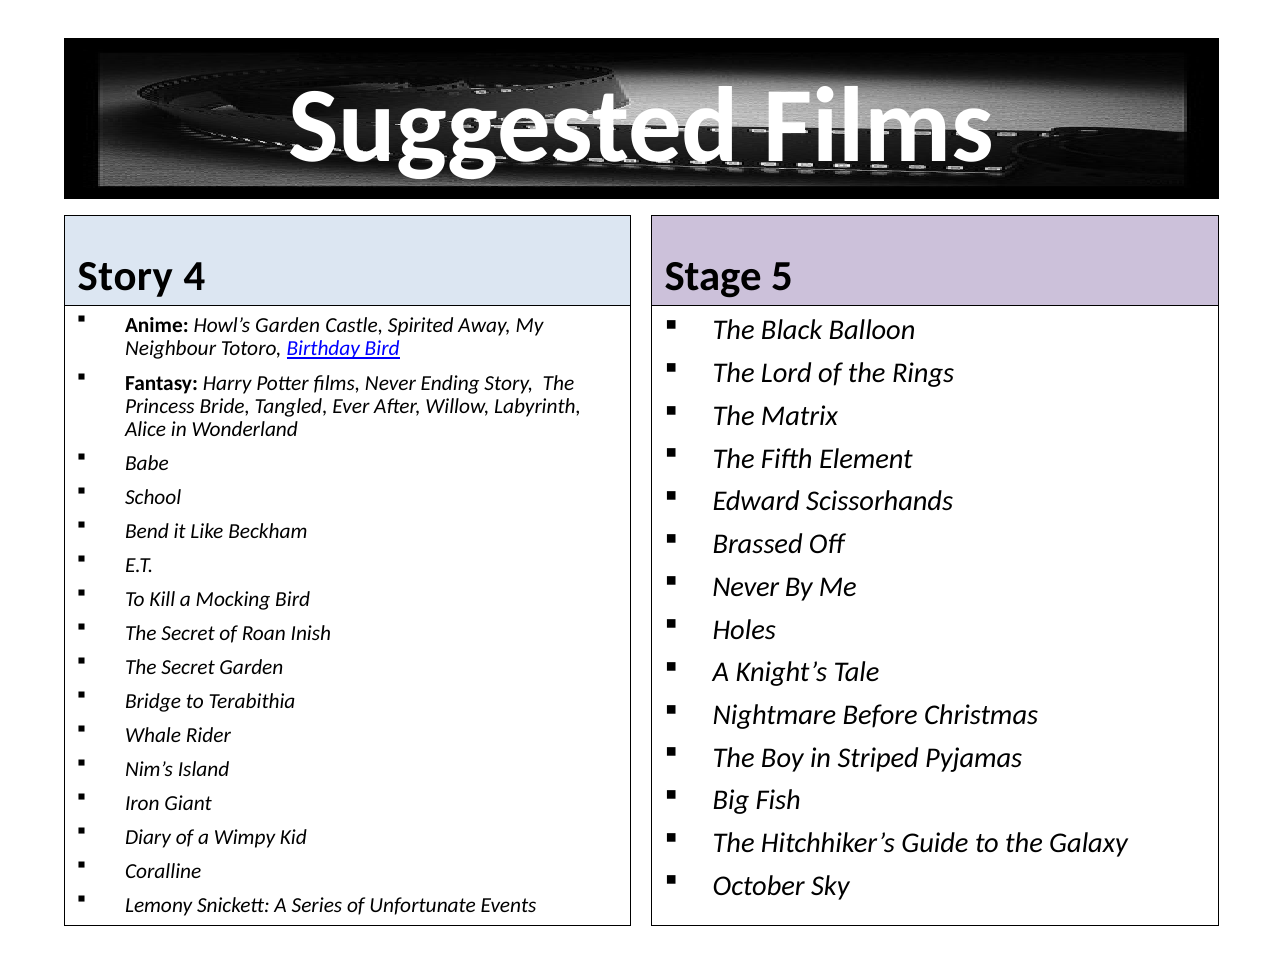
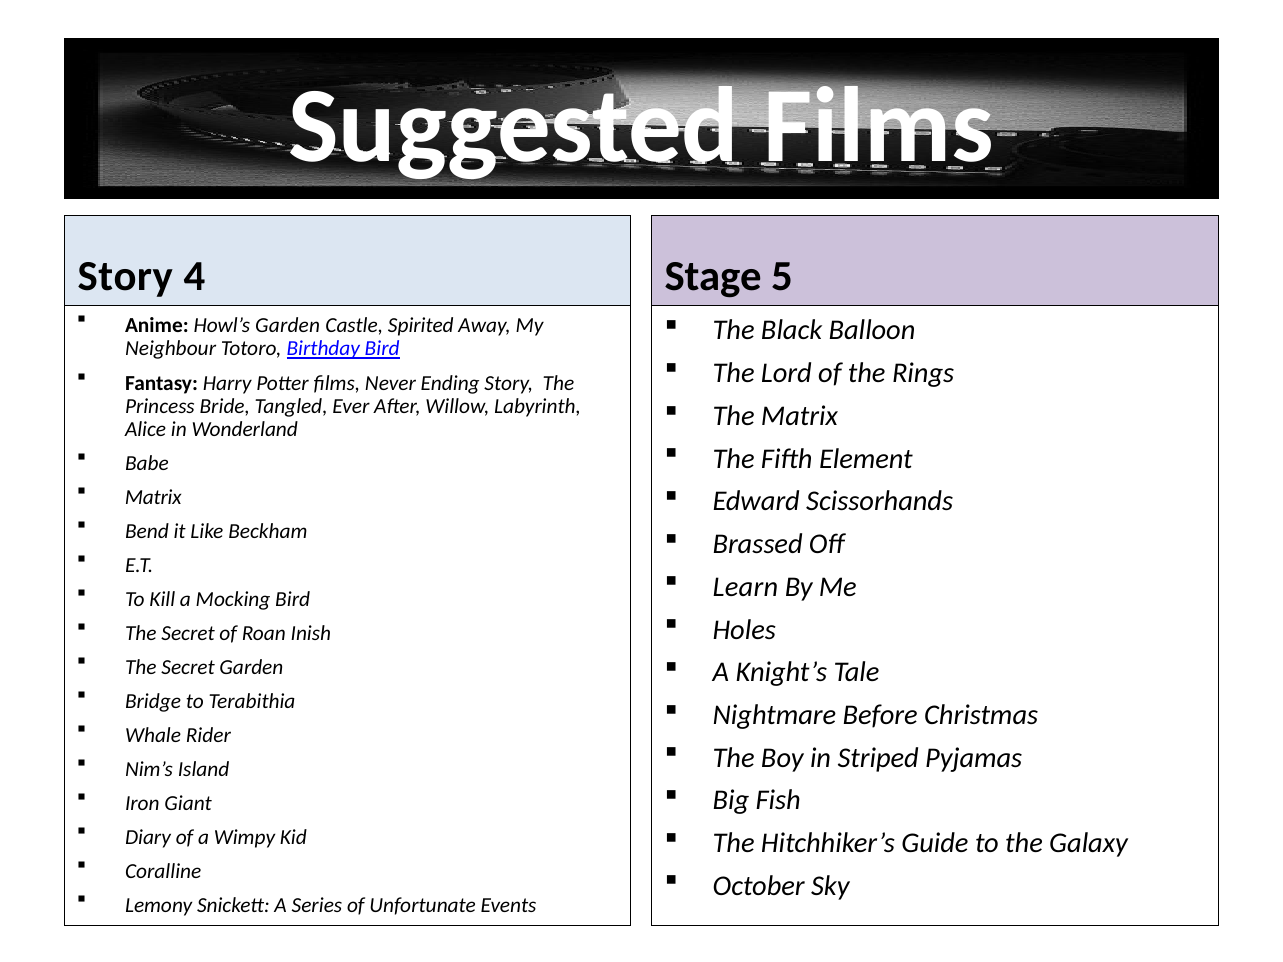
School: School -> Matrix (153, 497)
Never: Never -> Learn (745, 587)
